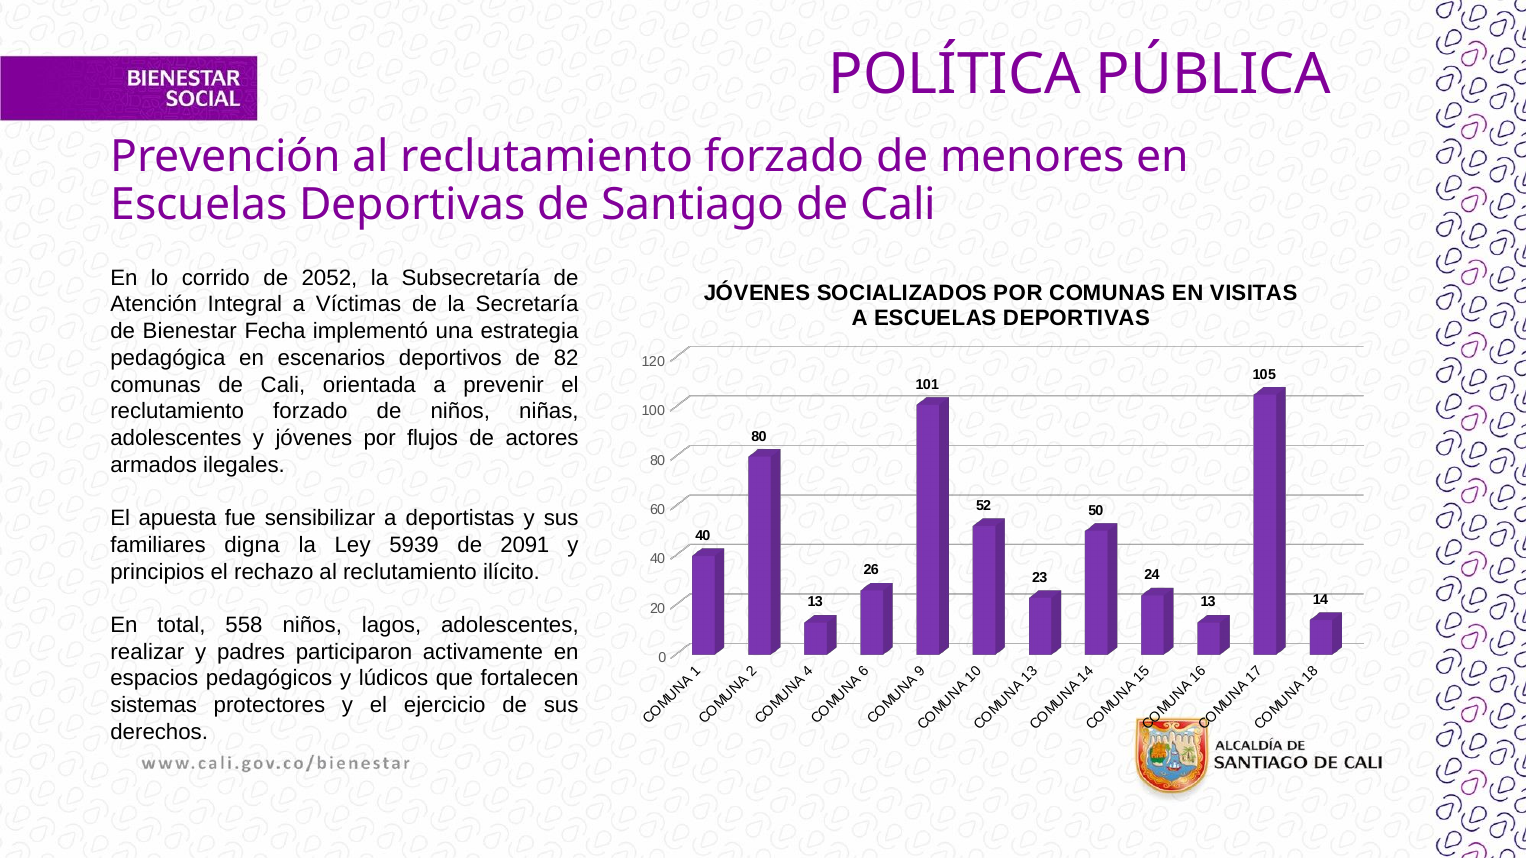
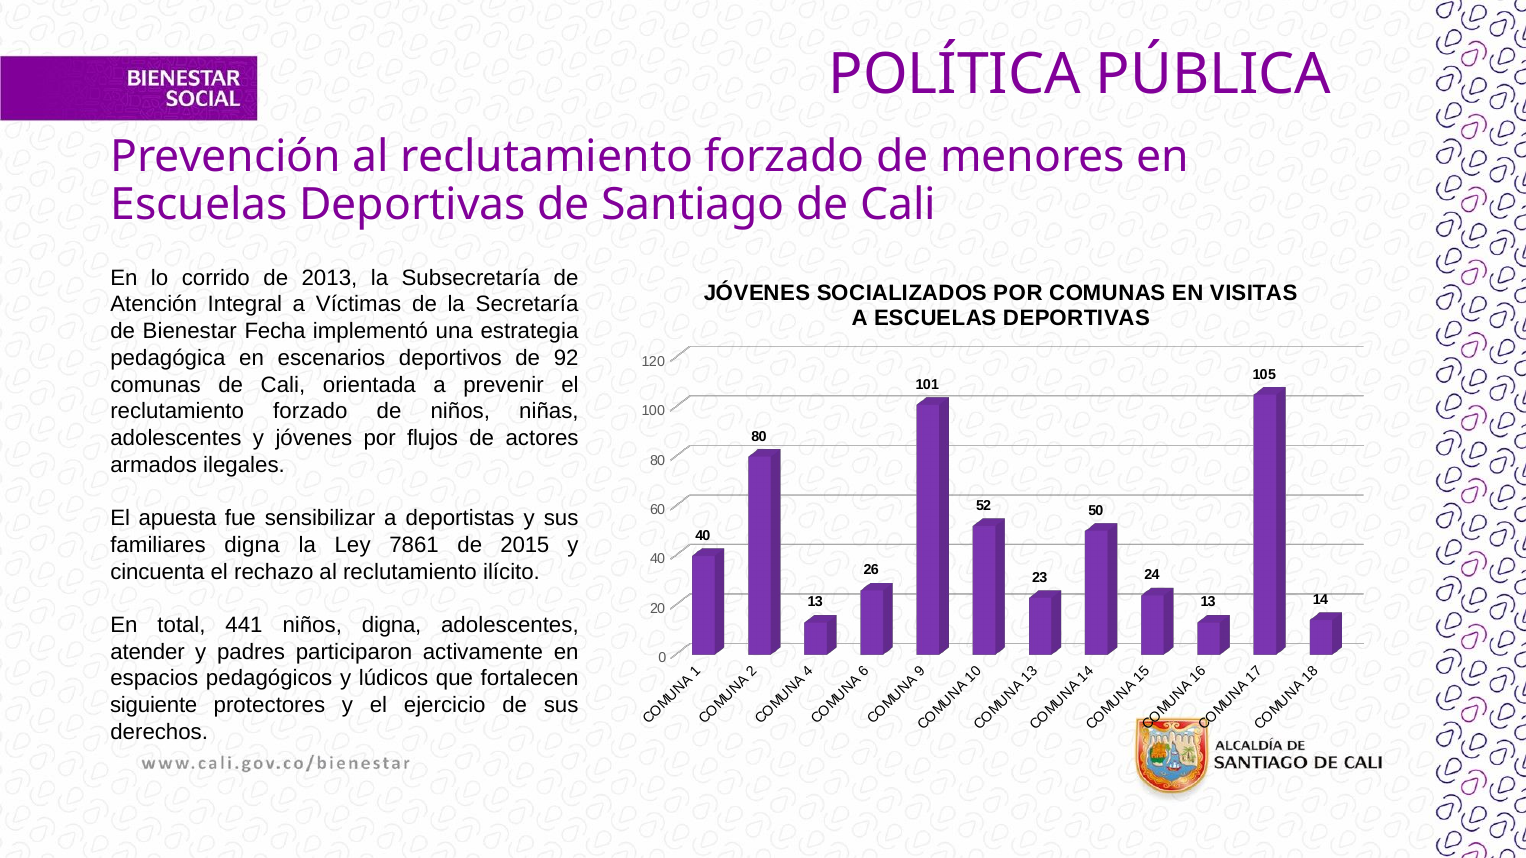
2052: 2052 -> 2013 (329, 278)
82: 82 -> 92 (566, 358)
5939: 5939 -> 7861 (414, 545)
2091: 2091 -> 2015 (525, 545)
principios: principios -> cincuenta (157, 572)
558: 558 -> 441 (244, 625)
niños lagos: lagos -> digna (392, 625)
realizar: realizar -> atender (148, 652)
sistemas: sistemas -> siguiente (154, 706)
